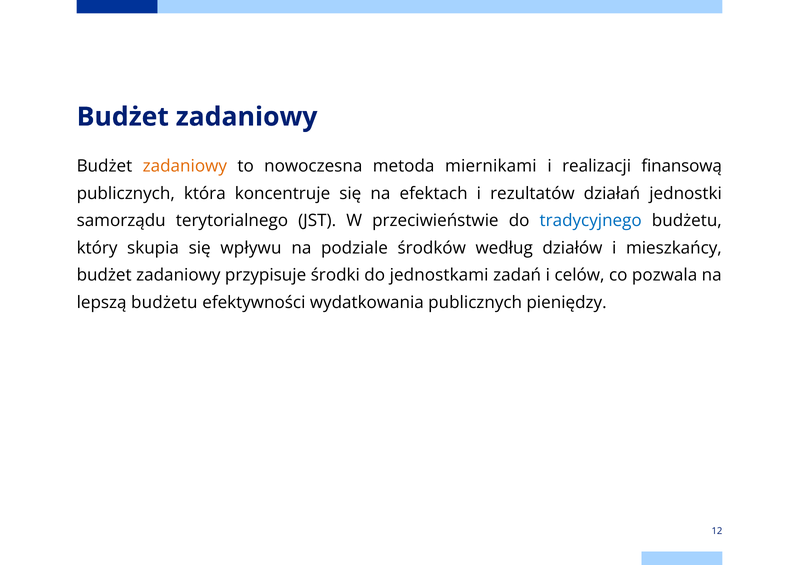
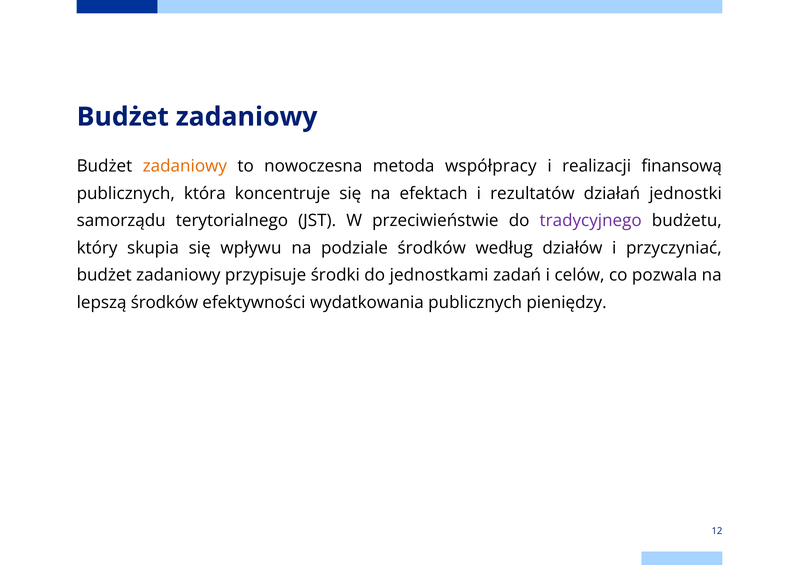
miernikami: miernikami -> współpracy (491, 166)
tradycyjnego colour: blue -> purple (591, 221)
mieszkańcy: mieszkańcy -> przyczyniać (674, 248)
lepszą budżetu: budżetu -> środków (164, 302)
